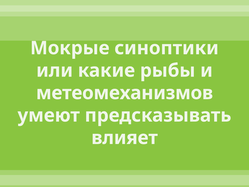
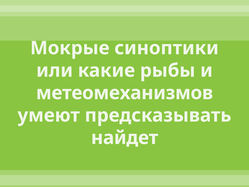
влияет: влияет -> найдет (125, 138)
